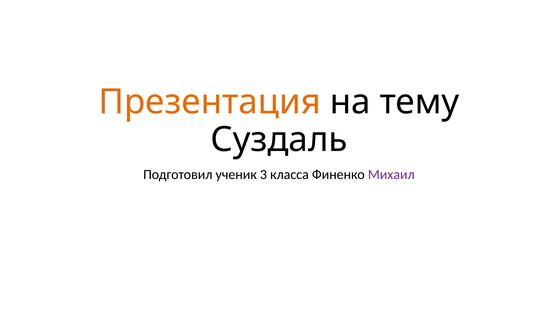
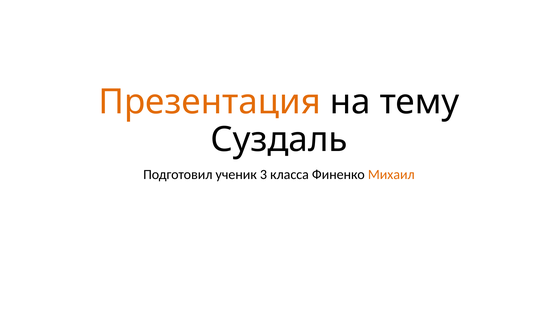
Михаил colour: purple -> orange (391, 174)
